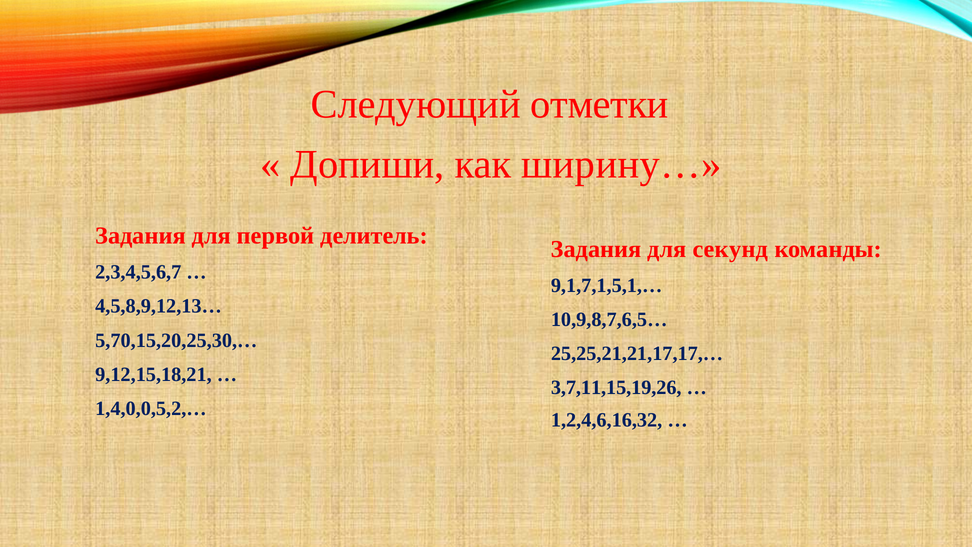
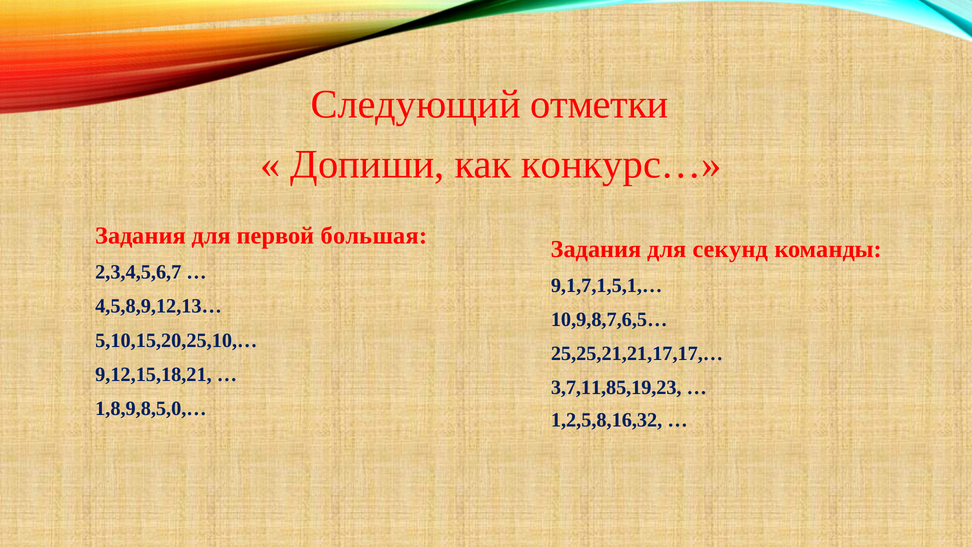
ширину…: ширину… -> конкурс… (621, 164)
делитель: делитель -> большая (374, 236)
5,70,15,20,25,30,…: 5,70,15,20,25,30,… -> 5,10,15,20,25,10,… (176, 340)
3,7,11,15,19,26: 3,7,11,15,19,26 -> 3,7,11,85,19,23 (616, 388)
1,4,0,0,5,2,…: 1,4,0,0,5,2,… -> 1,8,9,8,5,0,… (151, 408)
1,2,4,6,16,32: 1,2,4,6,16,32 -> 1,2,5,8,16,32 (607, 420)
